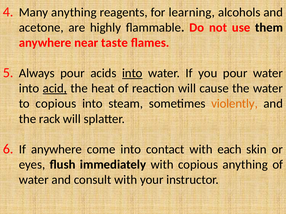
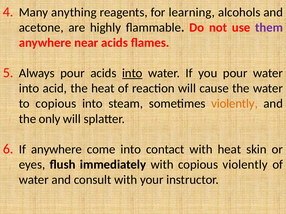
them colour: black -> purple (269, 28)
near taste: taste -> acids (115, 43)
acid underline: present -> none (55, 89)
rack: rack -> only (50, 119)
with each: each -> heat (229, 150)
copious anything: anything -> violently (245, 165)
